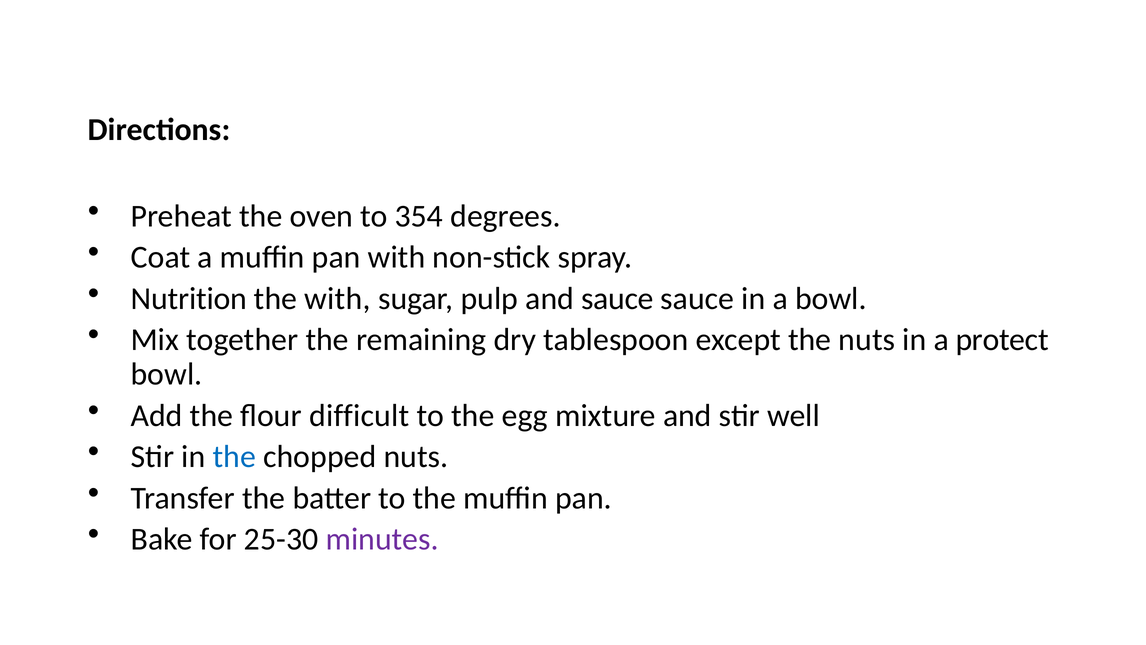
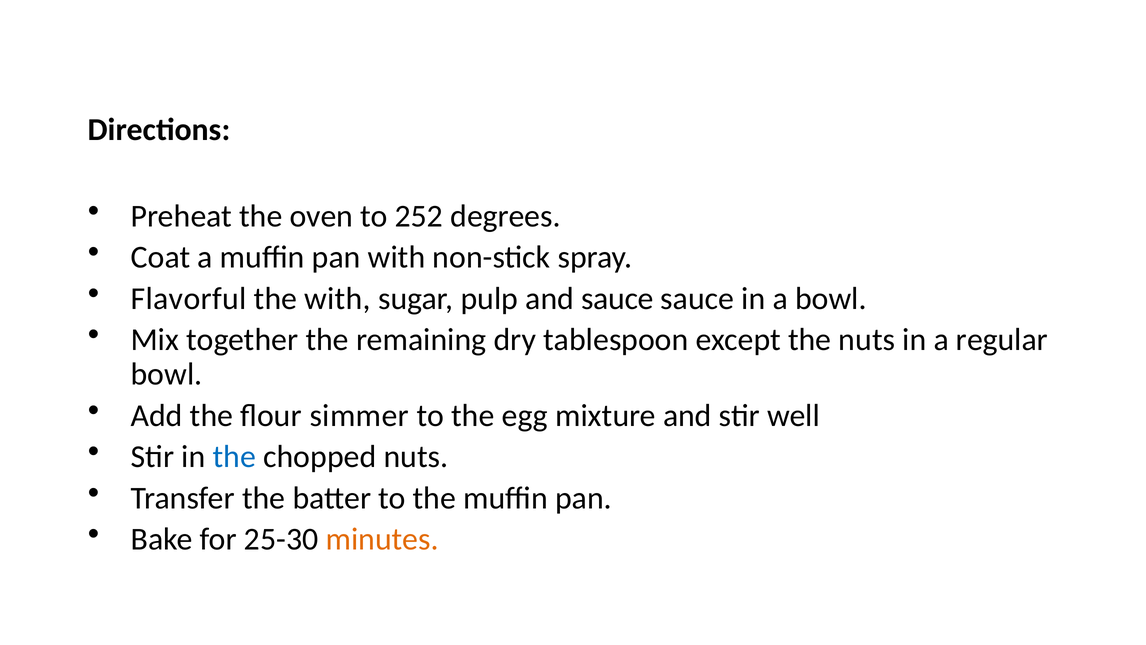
354: 354 -> 252 (419, 216)
Nutrition: Nutrition -> Flavorful (189, 299)
protect: protect -> regular (1002, 340)
difficult: difficult -> simmer (359, 415)
minutes colour: purple -> orange (382, 539)
